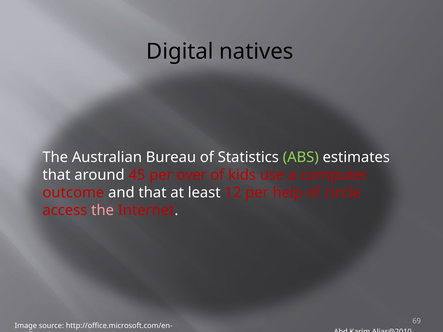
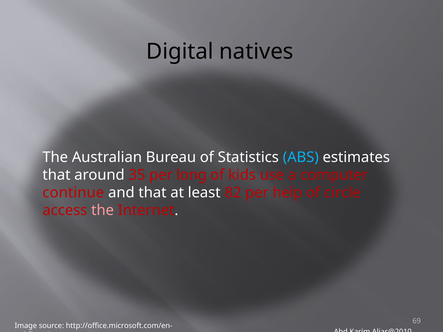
ABS colour: light green -> light blue (301, 157)
45: 45 -> 35 (137, 175)
over: over -> long (192, 175)
outcome: outcome -> continue (73, 193)
12: 12 -> 82 (233, 193)
